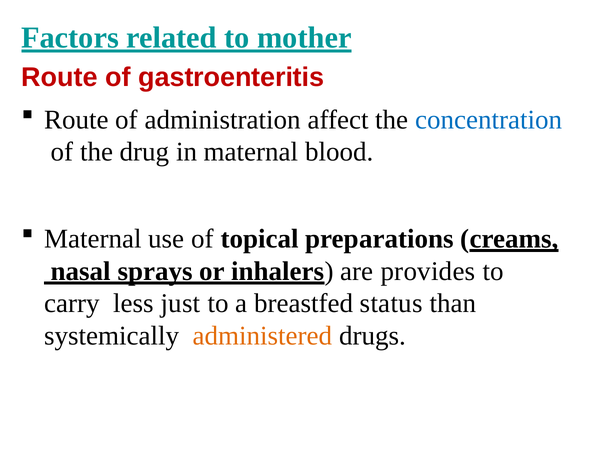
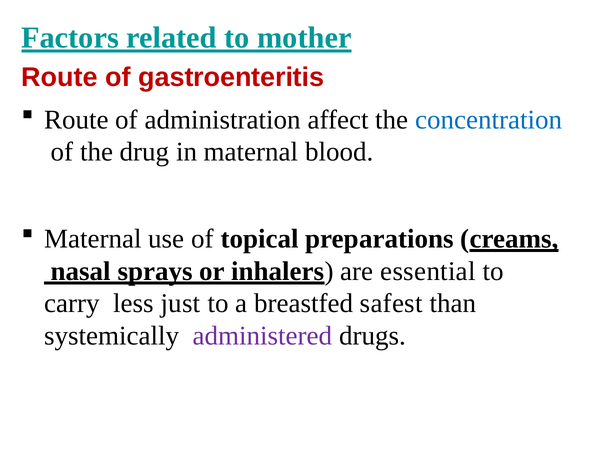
provides: provides -> essential (428, 271)
status: status -> safest (391, 304)
administered colour: orange -> purple (262, 336)
